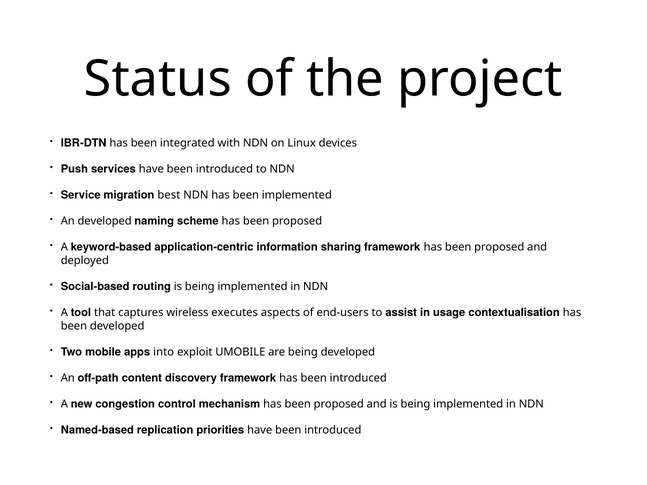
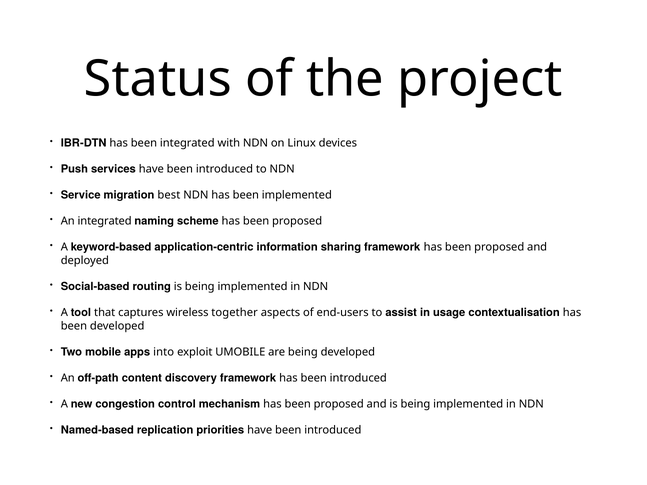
An developed: developed -> integrated (105, 221)
executes: executes -> together (235, 313)
